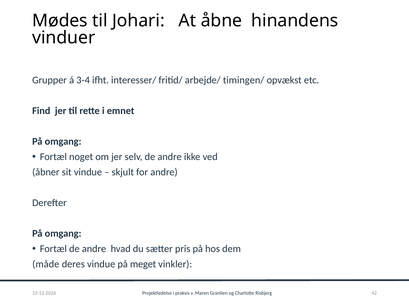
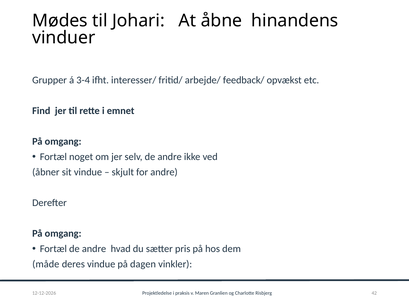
timingen/: timingen/ -> feedback/ (244, 80)
meget: meget -> dagen (143, 264)
